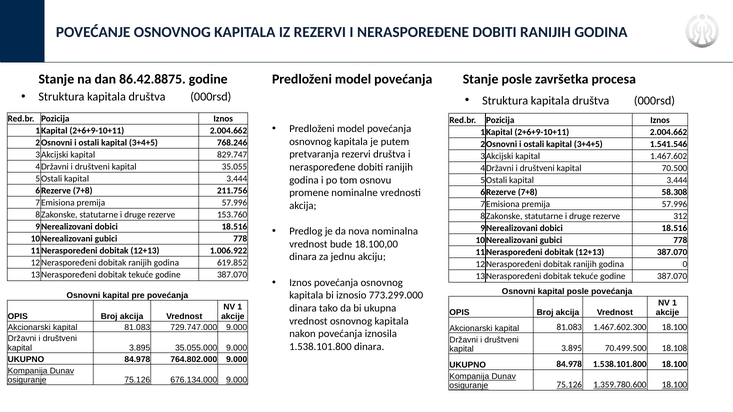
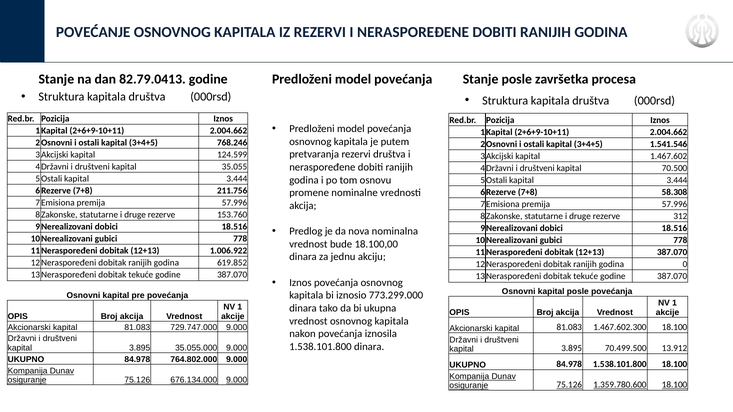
86.42.8875: 86.42.8875 -> 82.79.0413 (152, 80)
829.747: 829.747 -> 124.599 (232, 155)
18.108: 18.108 -> 13.912 (675, 348)
